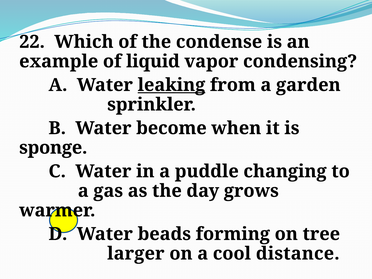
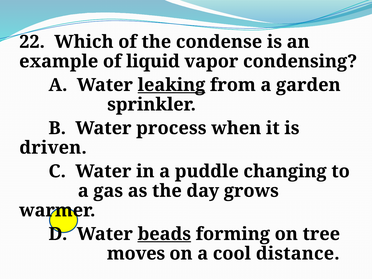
become: become -> process (171, 128)
sponge: sponge -> driven (53, 148)
beads underline: none -> present (164, 234)
larger: larger -> moves (136, 254)
